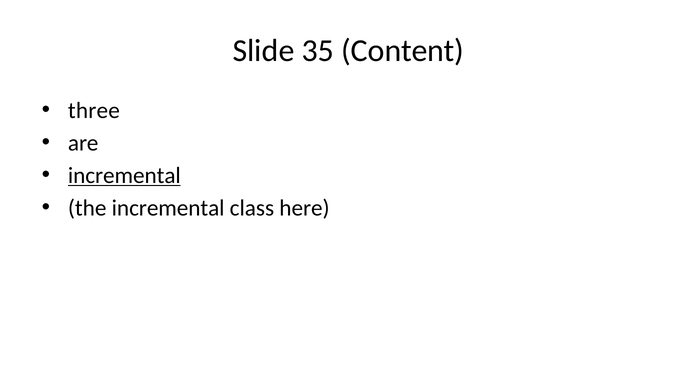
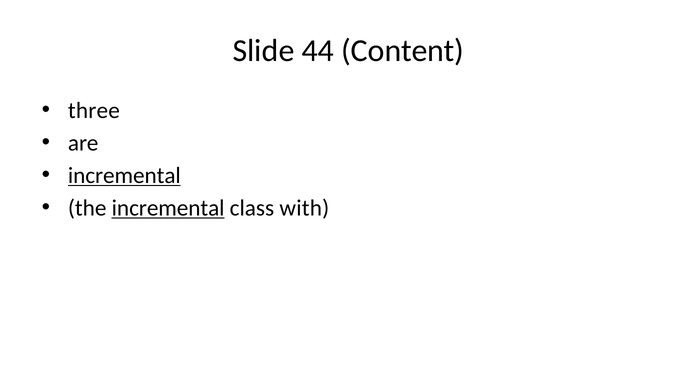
35: 35 -> 44 (318, 51)
incremental underline: none -> present (168, 208)
here: here -> with (304, 208)
